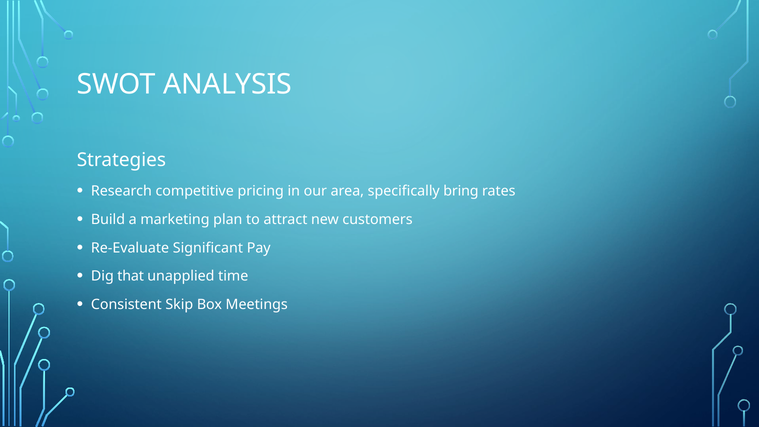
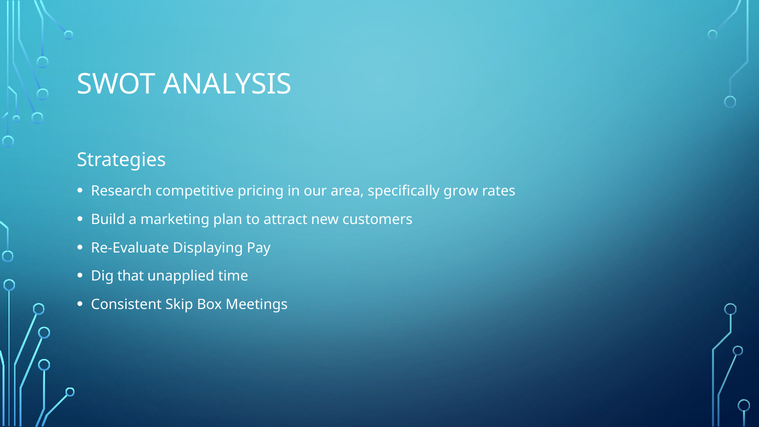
bring: bring -> grow (461, 191)
Significant: Significant -> Displaying (208, 248)
